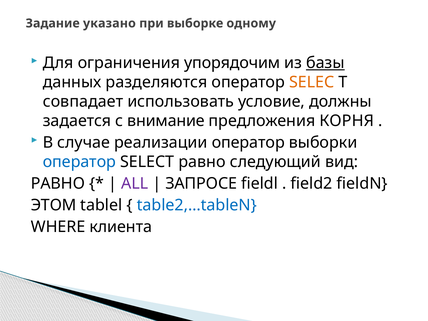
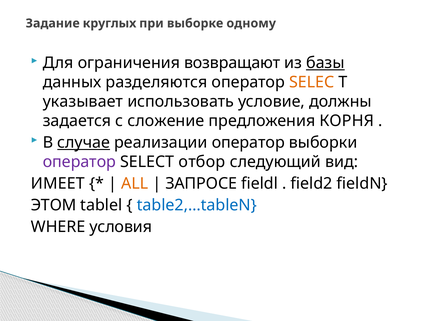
указано: указано -> круглых (110, 23)
упорядочим: упорядочим -> возвращают (232, 63)
совпадает: совпадает -> указывает (83, 102)
внимание: внимание -> сложение (166, 121)
случае underline: none -> present (84, 143)
оператор colour: blue -> purple (79, 162)
SELECT равно: равно -> отбор (202, 162)
РАВНО: РАВНО -> ИМЕЕТ (58, 183)
ALL colour: purple -> orange (135, 183)
клиента: клиента -> условия (121, 227)
